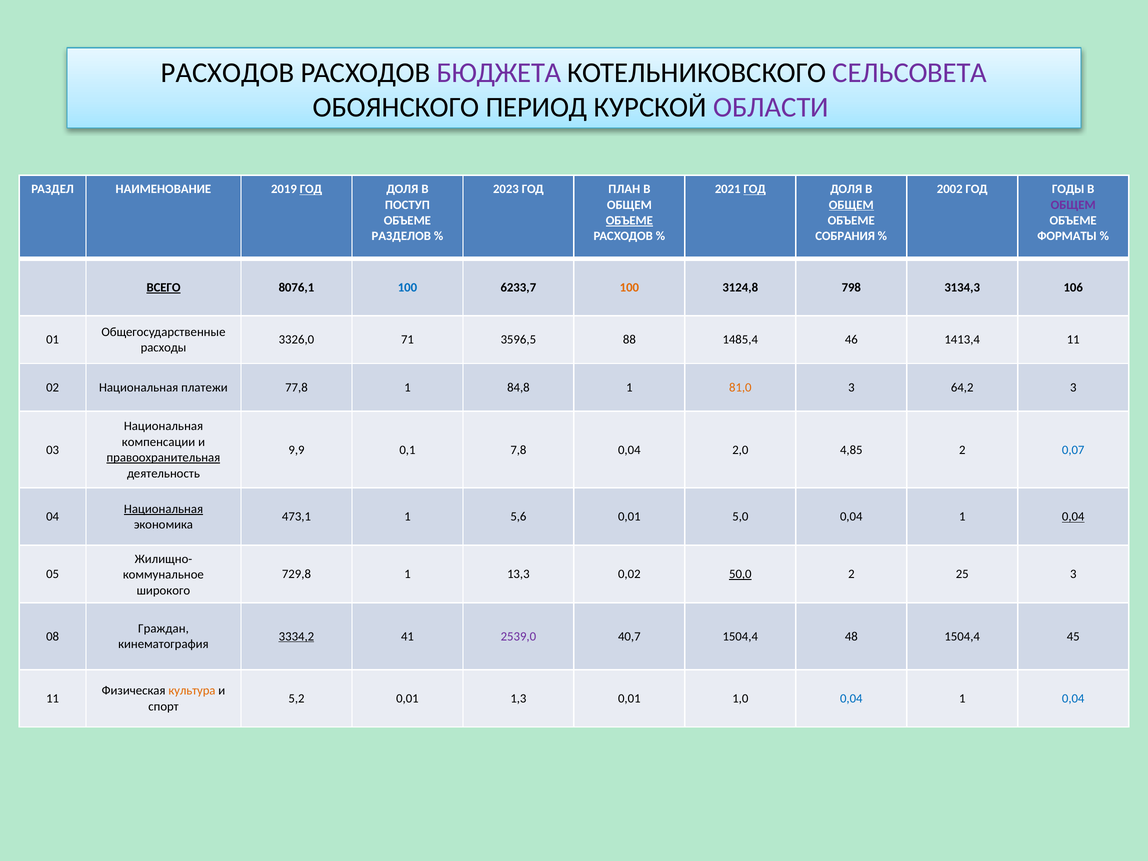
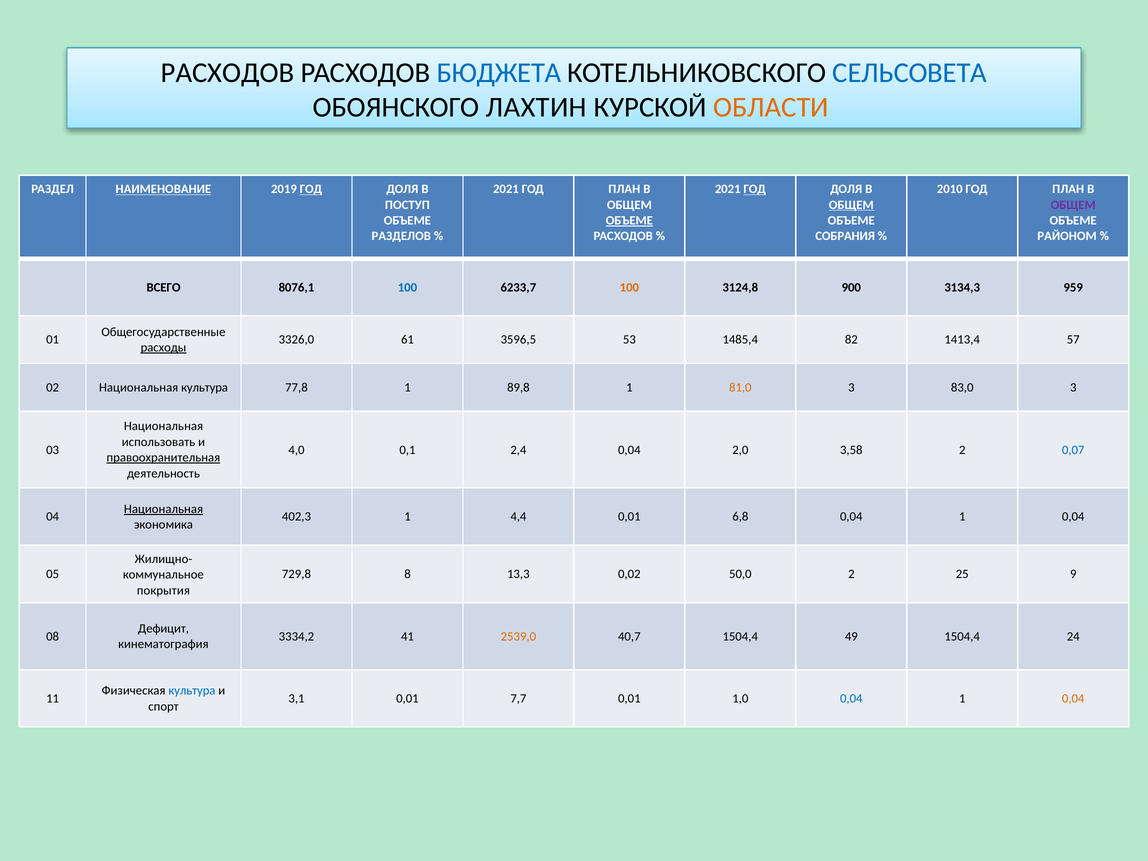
БЮДЖЕТА colour: purple -> blue (499, 73)
СЕЛЬСОВЕТА colour: purple -> blue (910, 73)
ПЕРИОД: ПЕРИОД -> ЛАХТИН (536, 107)
ОБЛАСТИ colour: purple -> orange (771, 107)
НАИМЕНОВАНИЕ underline: none -> present (163, 189)
2023: 2023 -> 2021 (506, 189)
2002: 2002 -> 2010 (950, 189)
ГОДЫ: ГОДЫ -> ПЛАН (1068, 189)
ФОРМАТЫ: ФОРМАТЫ -> РАЙОНОМ (1067, 236)
ВСЕГО underline: present -> none (164, 287)
798: 798 -> 900 (851, 287)
106: 106 -> 959 (1073, 287)
71: 71 -> 61 (407, 340)
88: 88 -> 53 (629, 340)
46: 46 -> 82 (851, 340)
1413,4 11: 11 -> 57 (1073, 340)
расходы underline: none -> present (164, 348)
Национальная платежи: платежи -> культура (205, 388)
84,8: 84,8 -> 89,8 (518, 388)
64,2: 64,2 -> 83,0 (962, 388)
компенсации: компенсации -> использовать (159, 442)
9,9: 9,9 -> 4,0 (297, 450)
7,8: 7,8 -> 2,4 (518, 450)
4,85: 4,85 -> 3,58 (851, 450)
473,1: 473,1 -> 402,3 (296, 517)
5,6: 5,6 -> 4,4 (518, 517)
5,0: 5,0 -> 6,8 (740, 517)
0,04 underline: present -> none (1073, 517)
729,8 1: 1 -> 8 (408, 574)
50,0 underline: present -> none (740, 574)
25 3: 3 -> 9 (1073, 574)
широкого: широкого -> покрытия (163, 590)
Граждан: Граждан -> Дефицит (164, 628)
3334,2 underline: present -> none (296, 636)
2539,0 colour: purple -> orange (518, 636)
48: 48 -> 49 (851, 636)
45: 45 -> 24 (1073, 636)
культура colour: orange -> blue (192, 691)
5,2: 5,2 -> 3,1 (297, 698)
1,3: 1,3 -> 7,7 (518, 698)
0,04 colour: blue -> orange (1073, 698)
